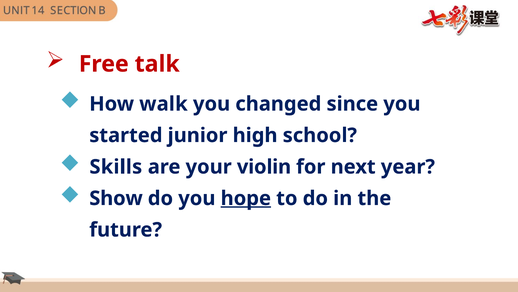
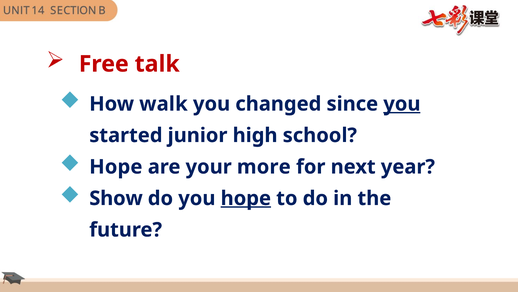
you underline: none -> present (402, 104)
Skills: Skills -> Hope (116, 167)
violin: violin -> more (264, 167)
